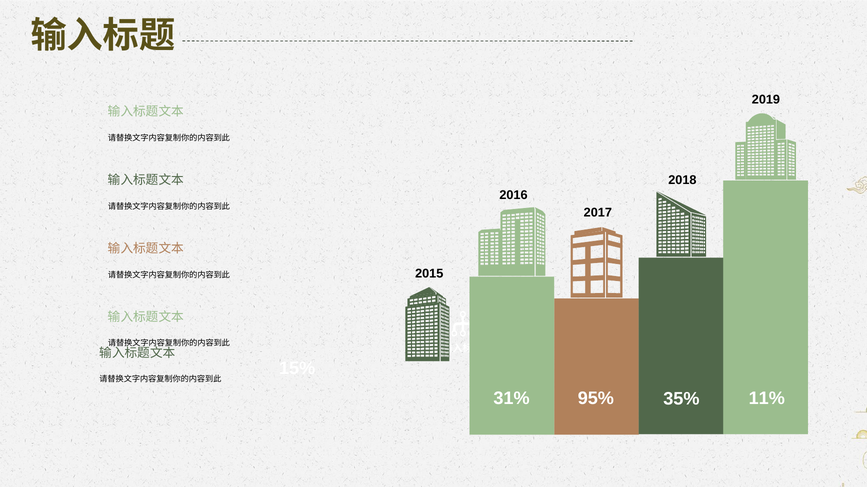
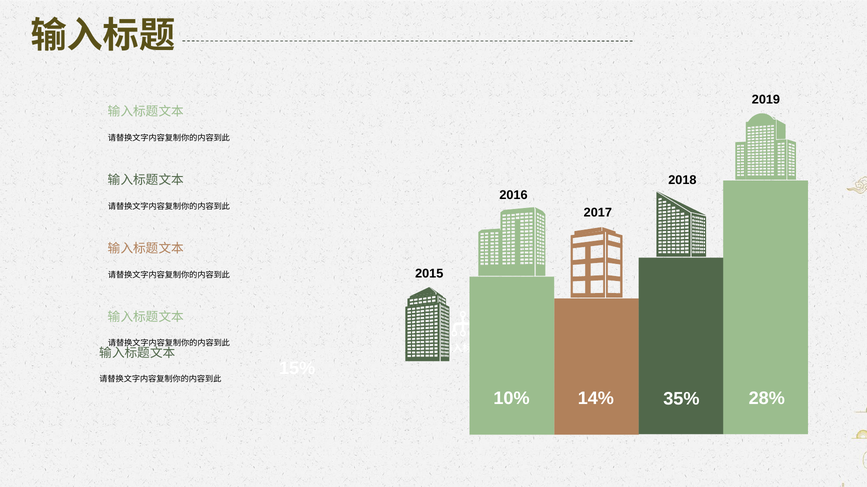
11%: 11% -> 28% (767, 399)
31%: 31% -> 10% (512, 399)
95%: 95% -> 14% (596, 399)
